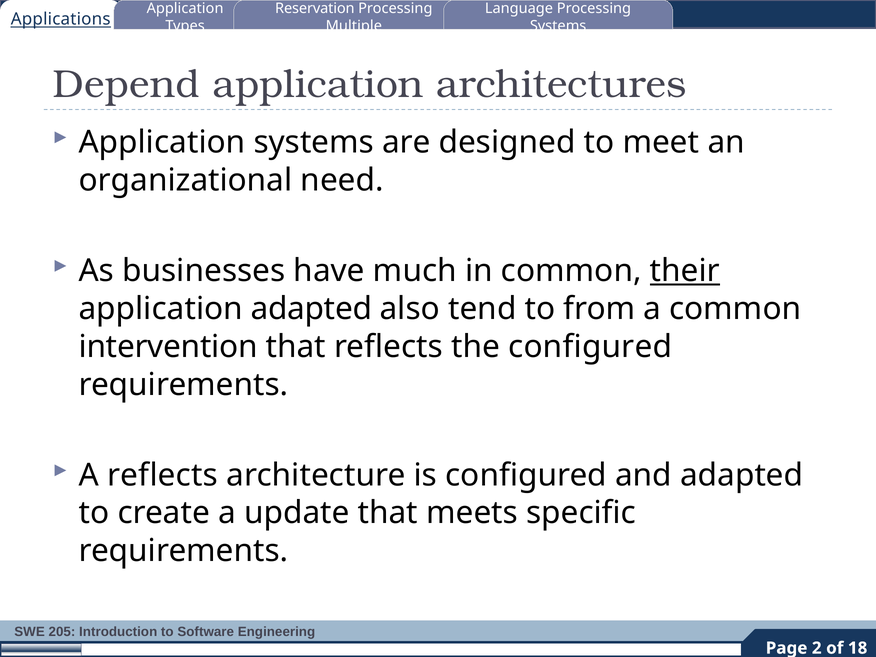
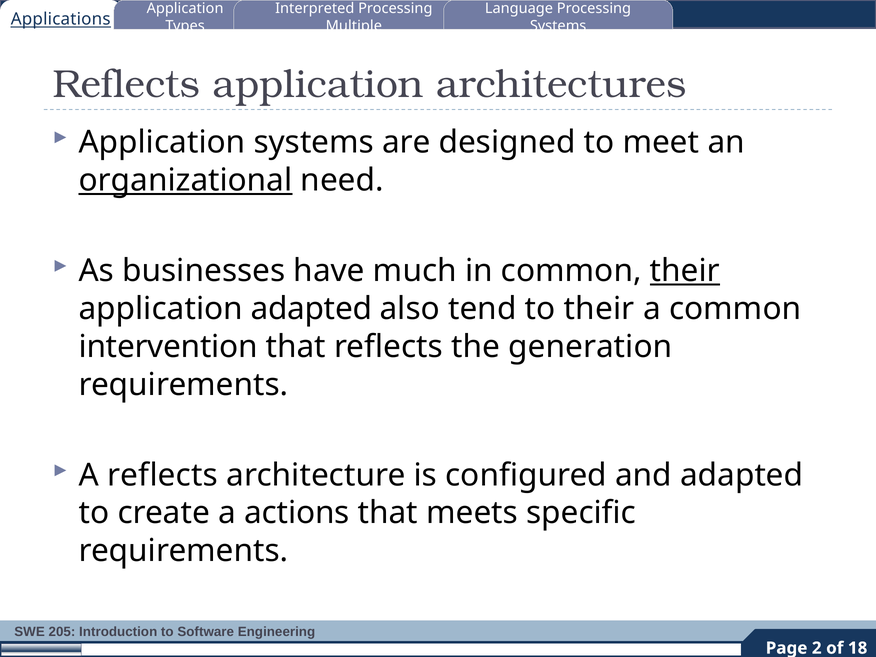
Reservation: Reservation -> Interpreted (315, 8)
Depend: Depend -> Reflects (126, 84)
organizational underline: none -> present (186, 180)
to from: from -> their (599, 309)
the configured: configured -> generation (590, 347)
update: update -> actions (297, 513)
